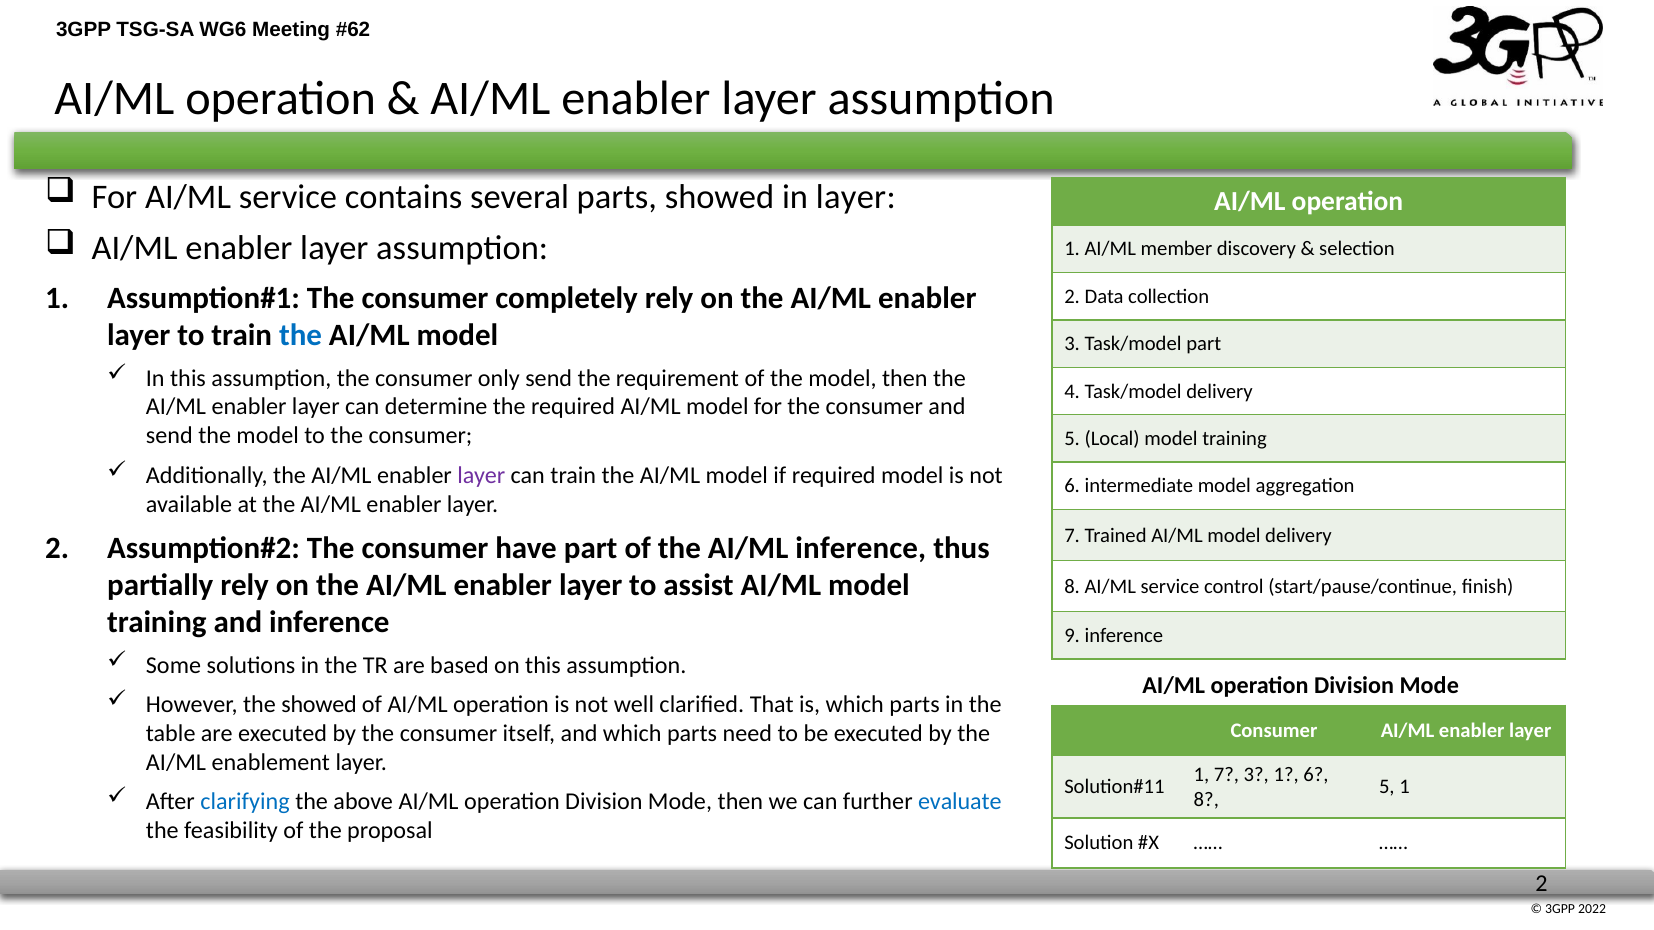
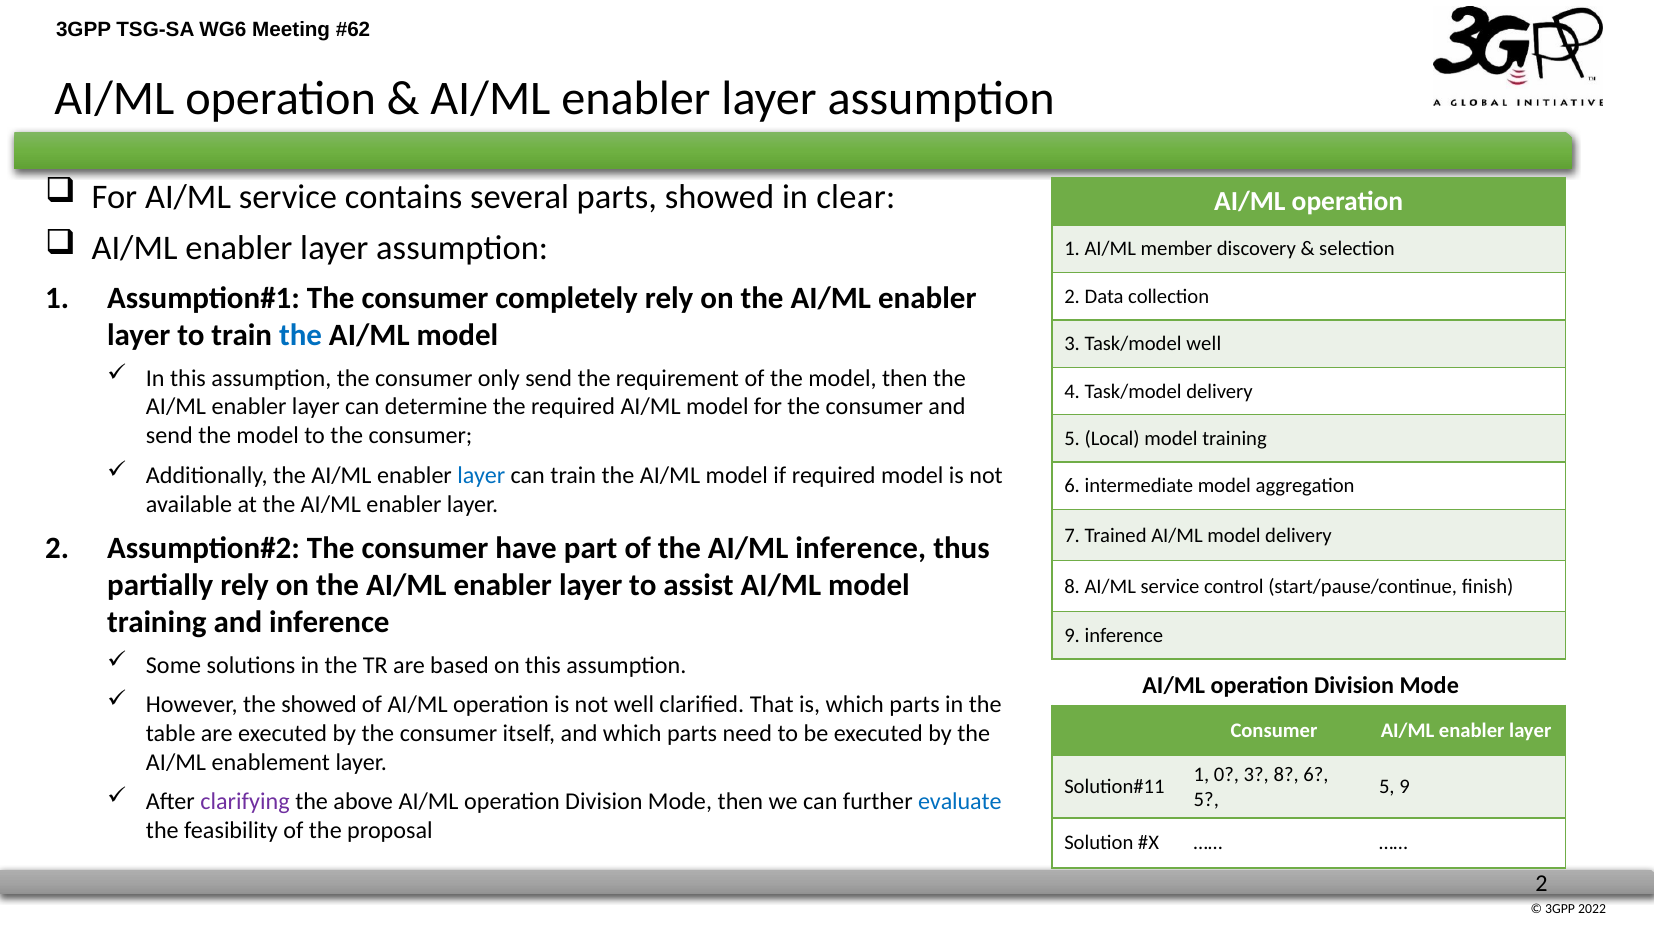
in layer: layer -> clear (856, 197)
Task/model part: part -> well (1204, 344)
layer colour: purple -> blue (481, 475)
1 7: 7 -> 0 (1227, 775)
3 1: 1 -> 8 (1286, 775)
5 1: 1 -> 9 (1405, 787)
clarifying colour: blue -> purple (245, 802)
8: 8 -> 5 (1206, 800)
